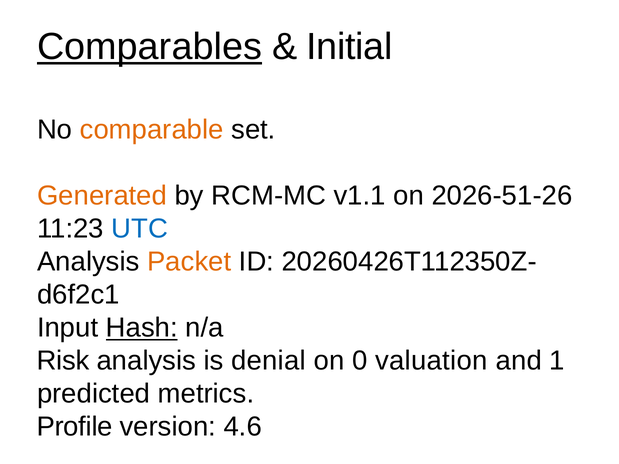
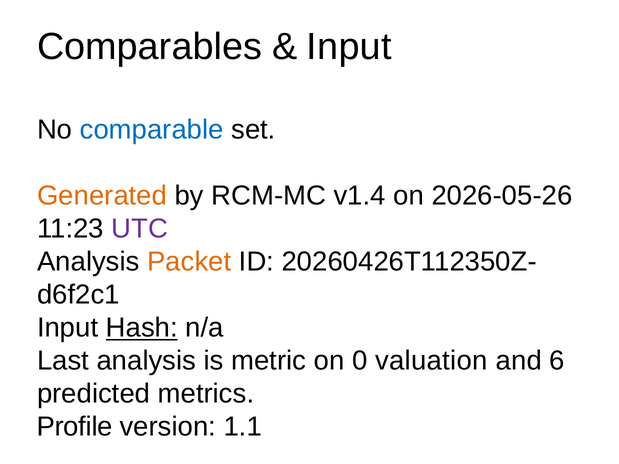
Comparables underline: present -> none (150, 47)
Initial: Initial -> Input (349, 47)
comparable colour: orange -> blue (152, 130)
v1.1: v1.1 -> v1.4 (360, 196)
2026-51-26: 2026-51-26 -> 2026-05-26 (502, 196)
UTC colour: blue -> purple (140, 229)
Risk: Risk -> Last (63, 361)
denial: denial -> metric (269, 361)
1: 1 -> 6 (557, 361)
4.6: 4.6 -> 1.1 (243, 427)
